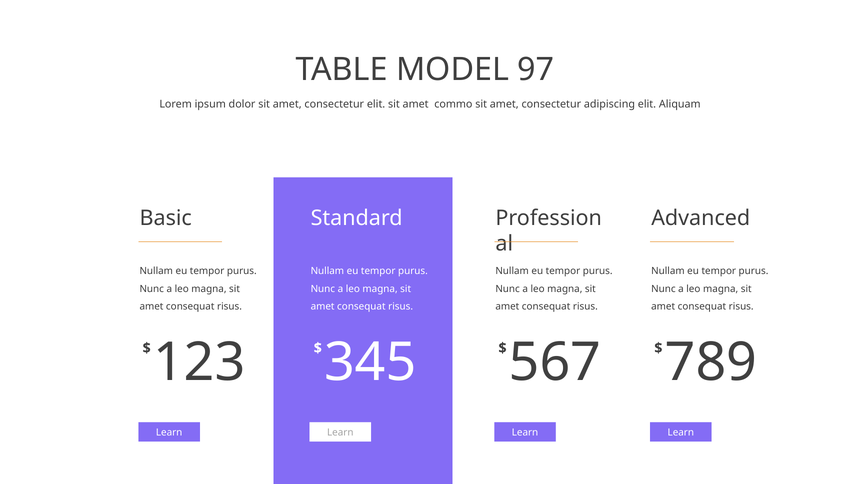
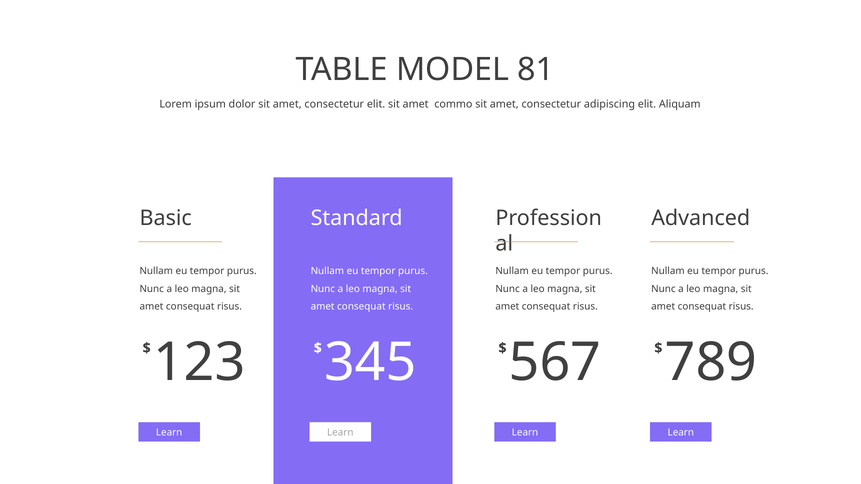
97: 97 -> 81 (536, 70)
